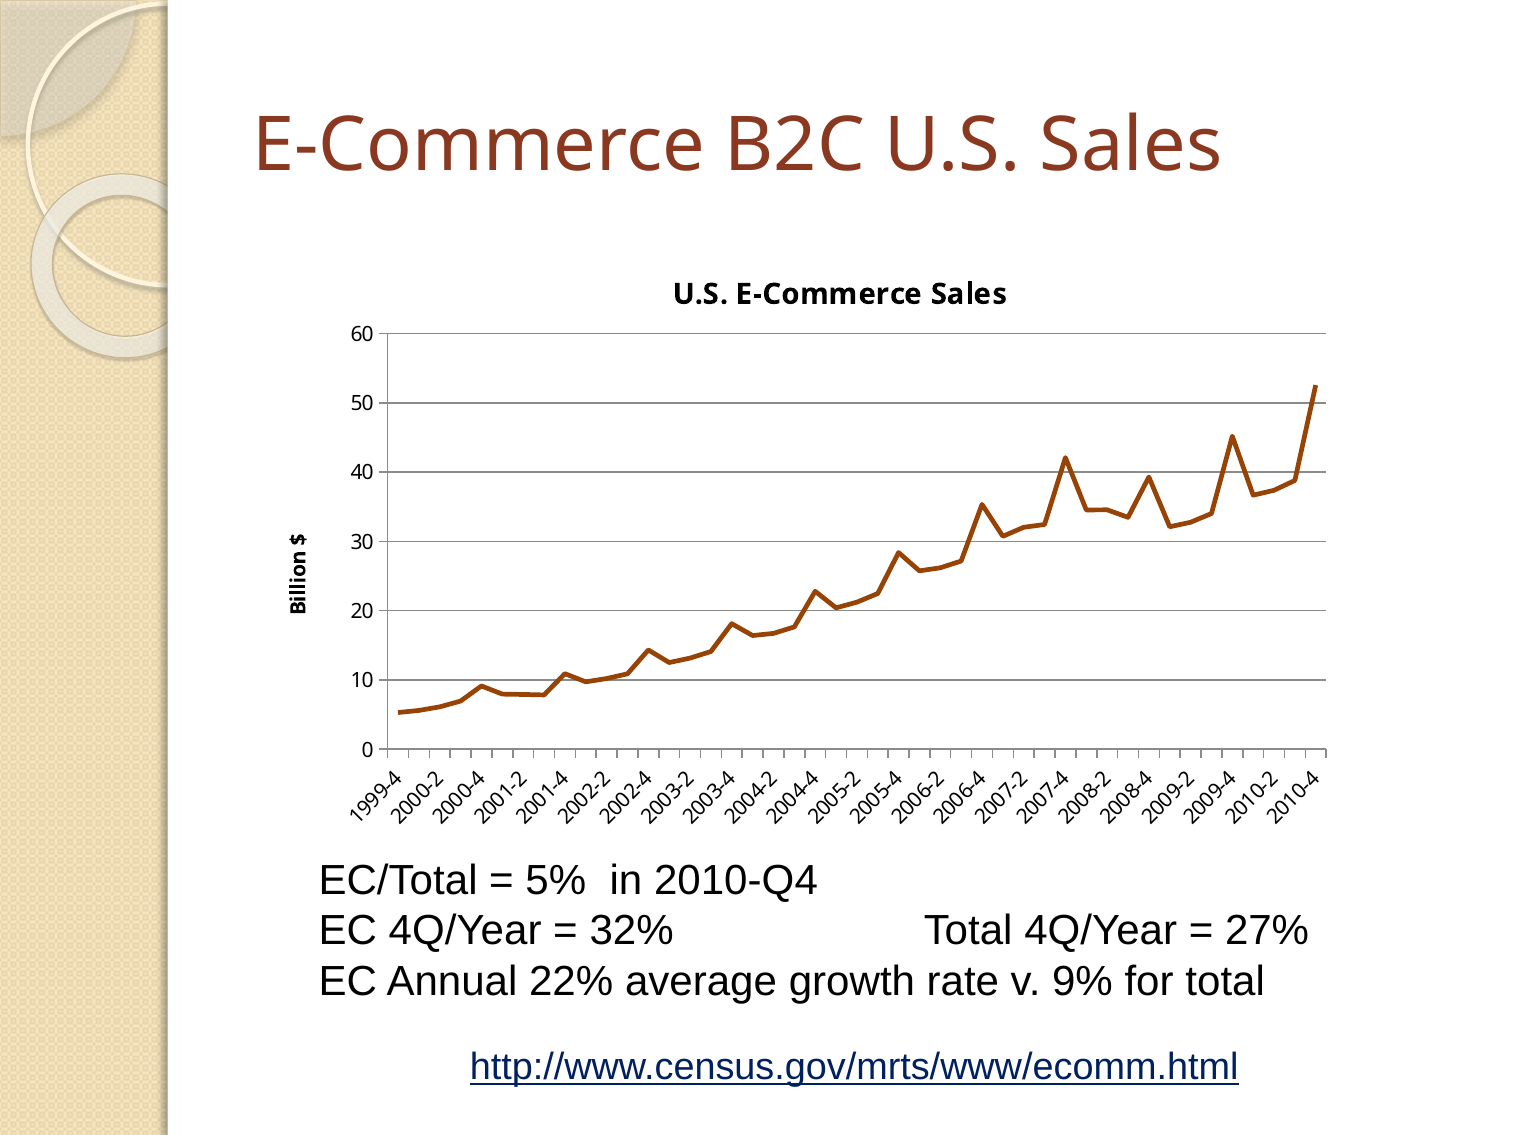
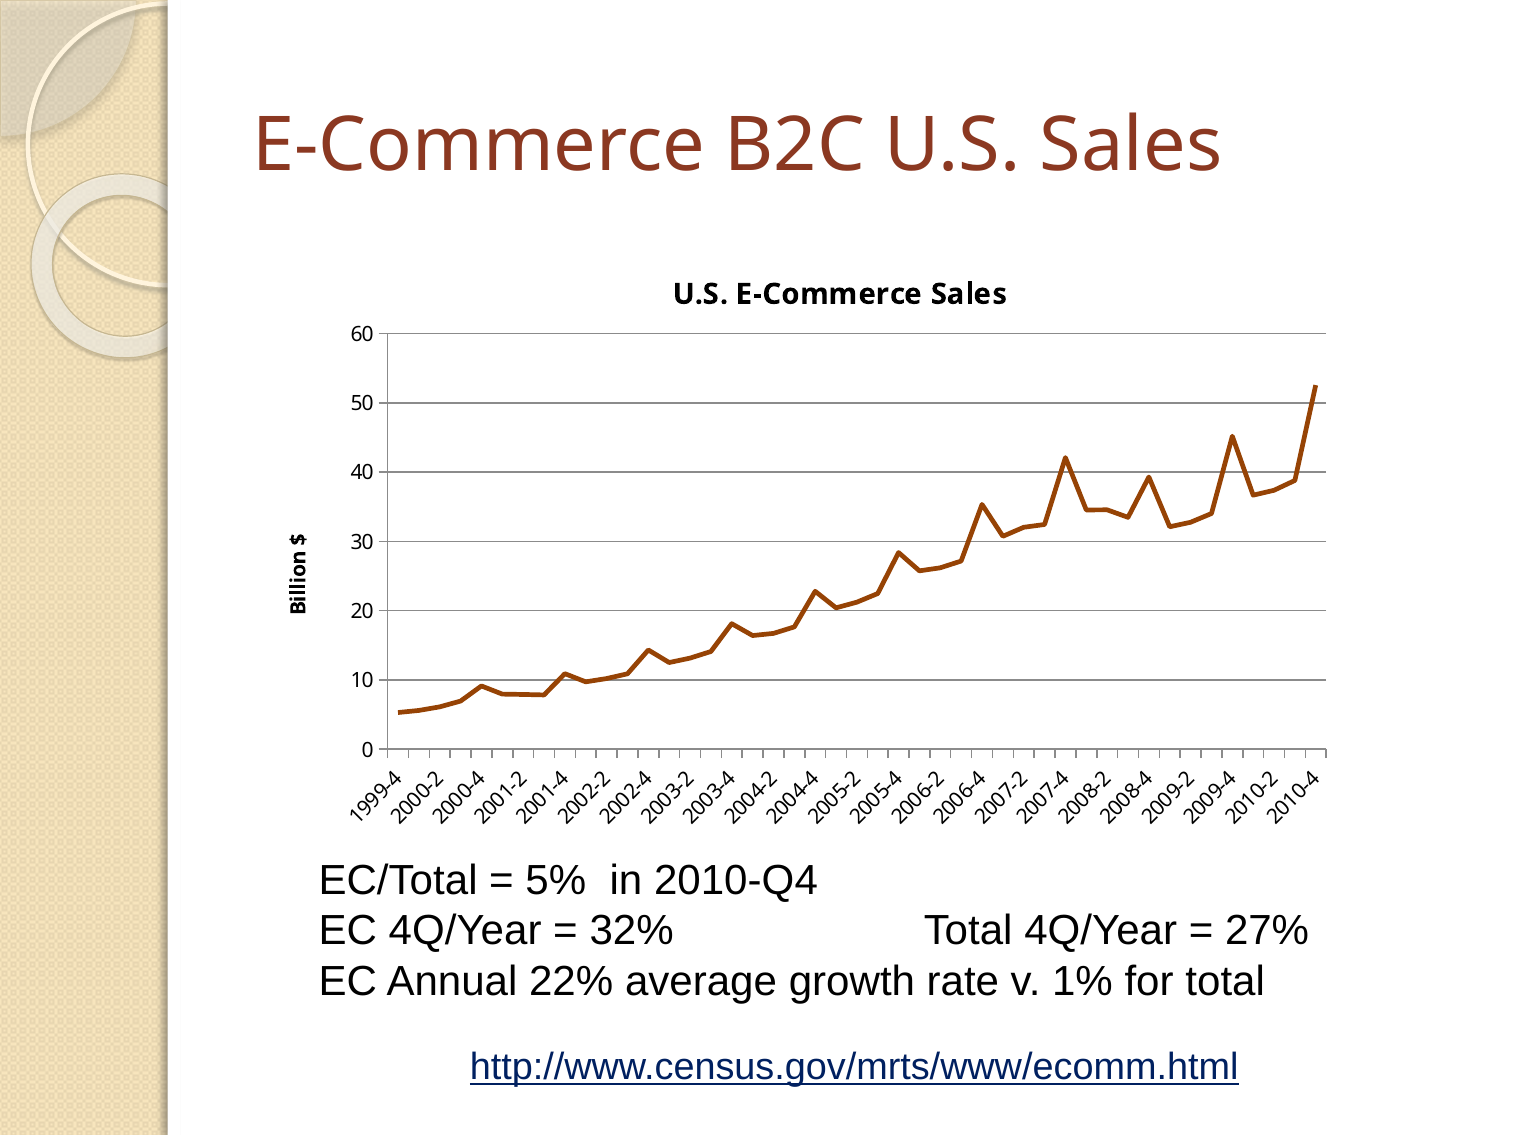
9%: 9% -> 1% (1082, 981)
